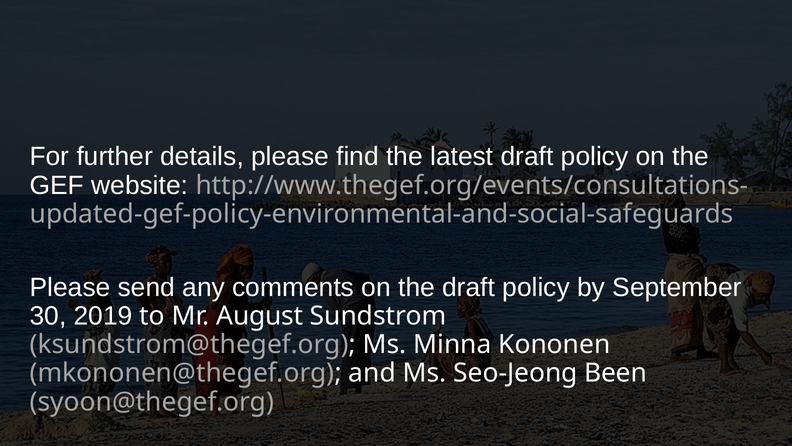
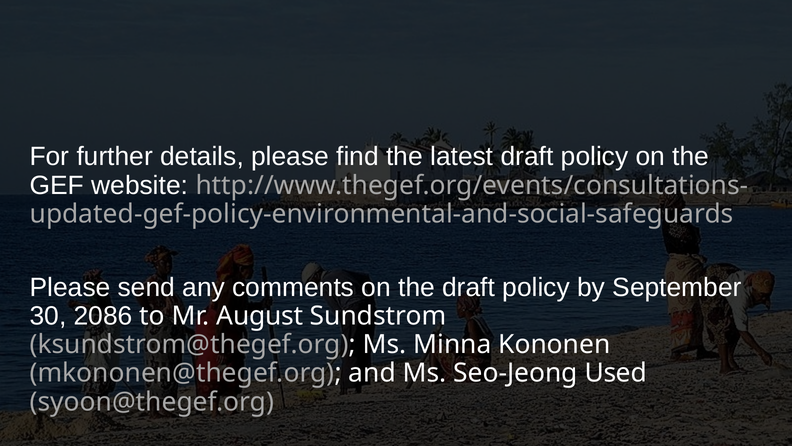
2019: 2019 -> 2086 (103, 316)
Been: Been -> Used (616, 373)
